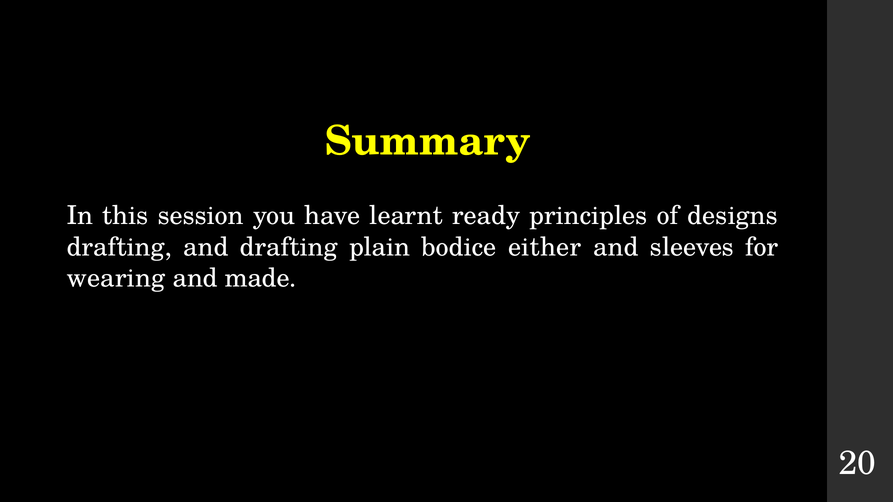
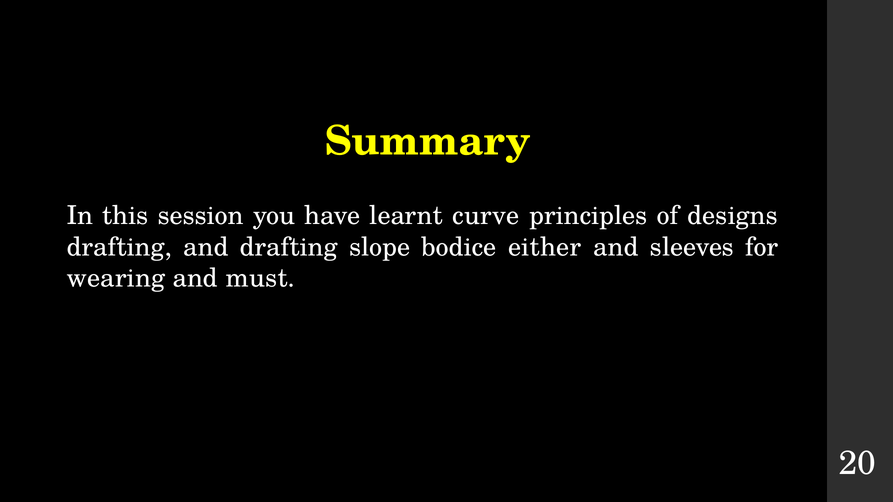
ready: ready -> curve (486, 216)
plain: plain -> slope (380, 247)
made: made -> must (260, 278)
